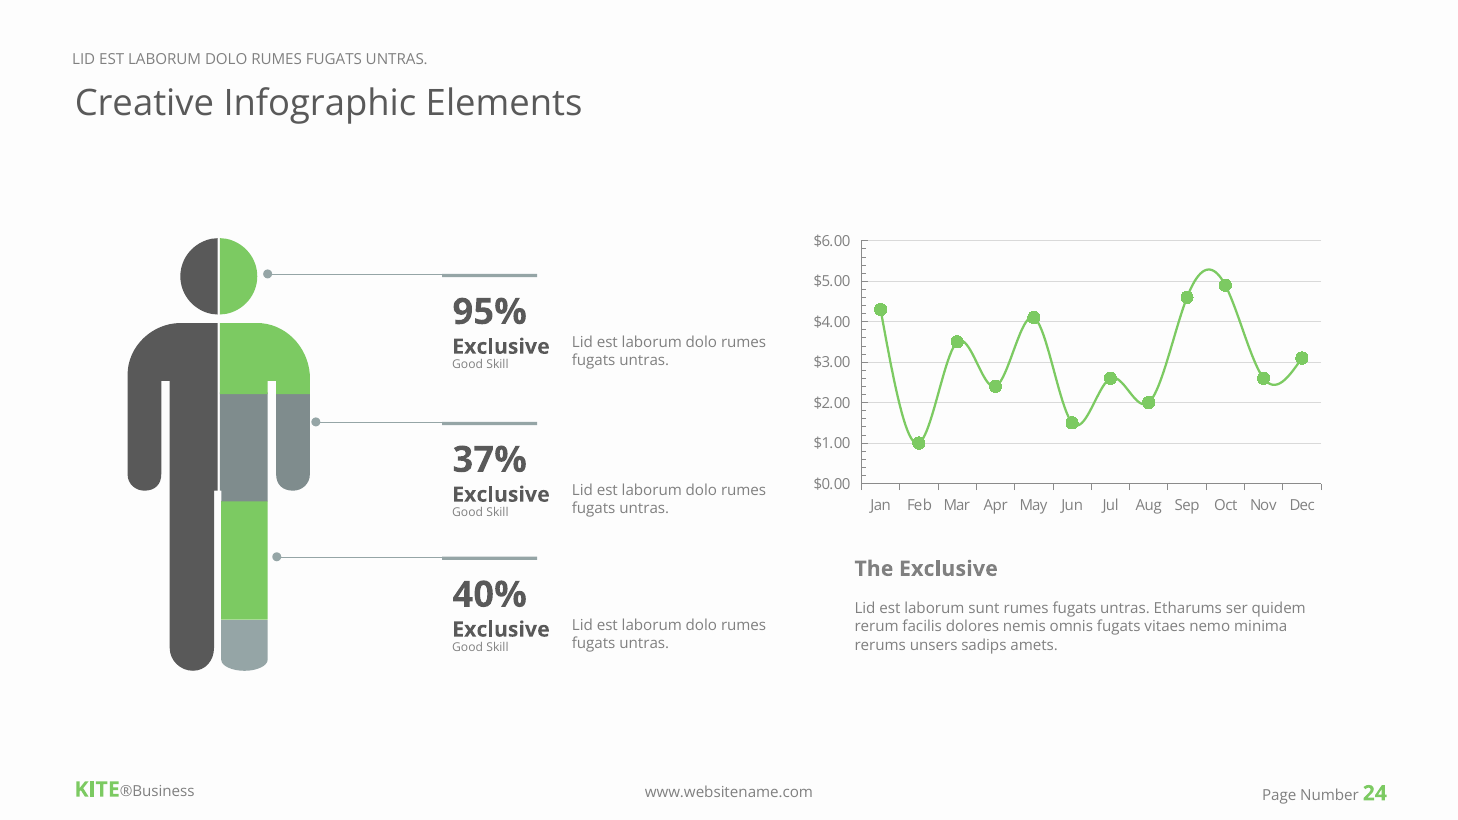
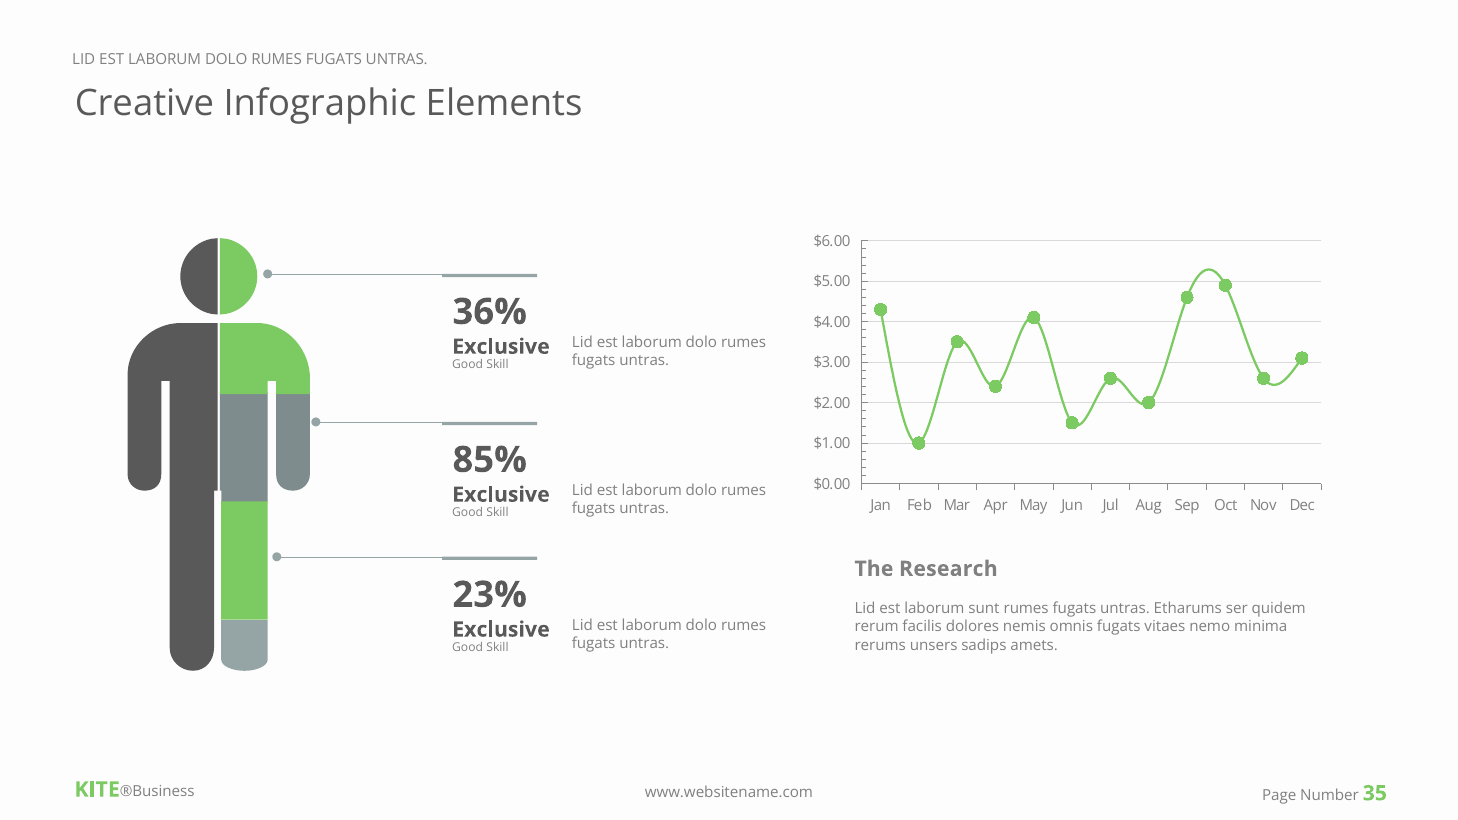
95%: 95% -> 36% (490, 312)
37%: 37% -> 85% (490, 460)
The Exclusive: Exclusive -> Research (948, 569)
40%: 40% -> 23% (490, 595)
24: 24 -> 35 (1375, 793)
